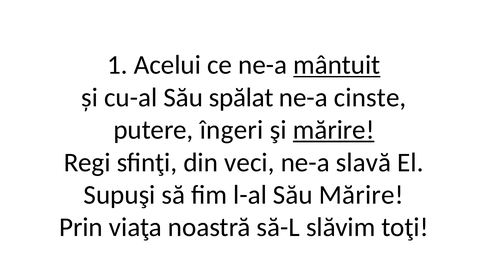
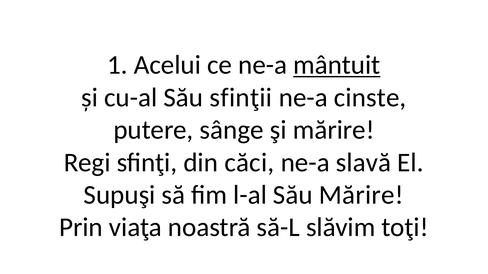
spălat: spălat -> sfinţii (241, 98)
îngeri: îngeri -> sânge (232, 130)
mărire underline: present -> none (334, 130)
veci: veci -> căci (249, 163)
